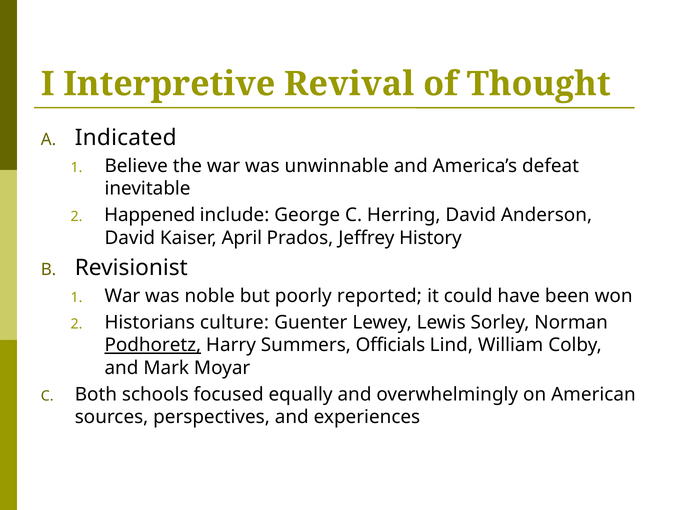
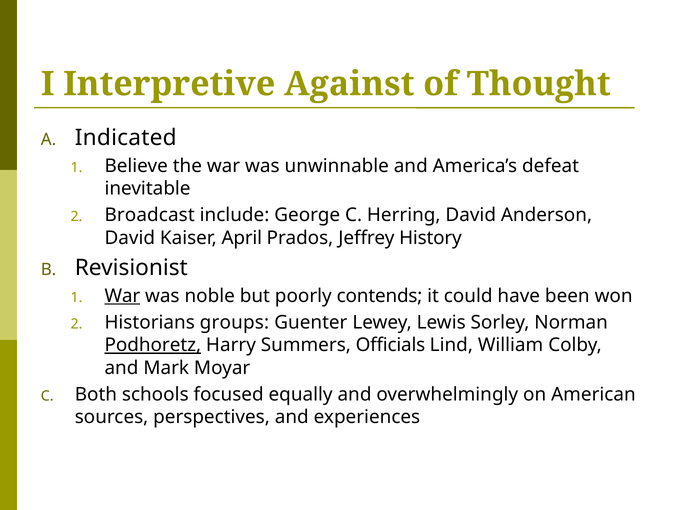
Revival: Revival -> Against (349, 84)
Happened: Happened -> Broadcast (150, 215)
War underline: none -> present (122, 296)
reported: reported -> contends (380, 296)
culture: culture -> groups (234, 322)
